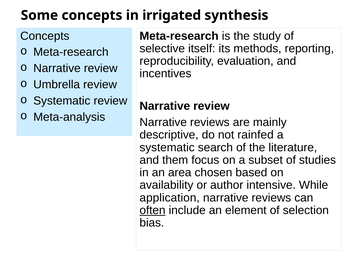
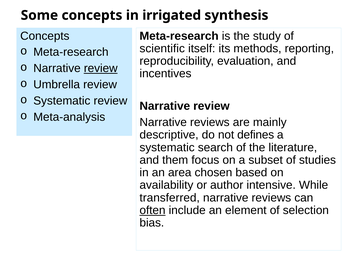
selective: selective -> scientific (162, 49)
review underline: none -> present (101, 68)
rainfed: rainfed -> defines (256, 135)
application: application -> transferred (170, 198)
